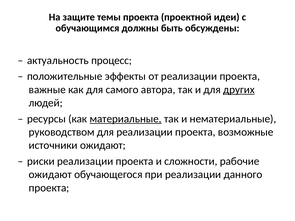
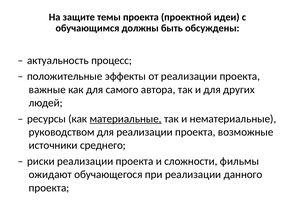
других underline: present -> none (239, 90)
источники ожидают: ожидают -> среднего (103, 145)
рабочие: рабочие -> фильмы (240, 161)
